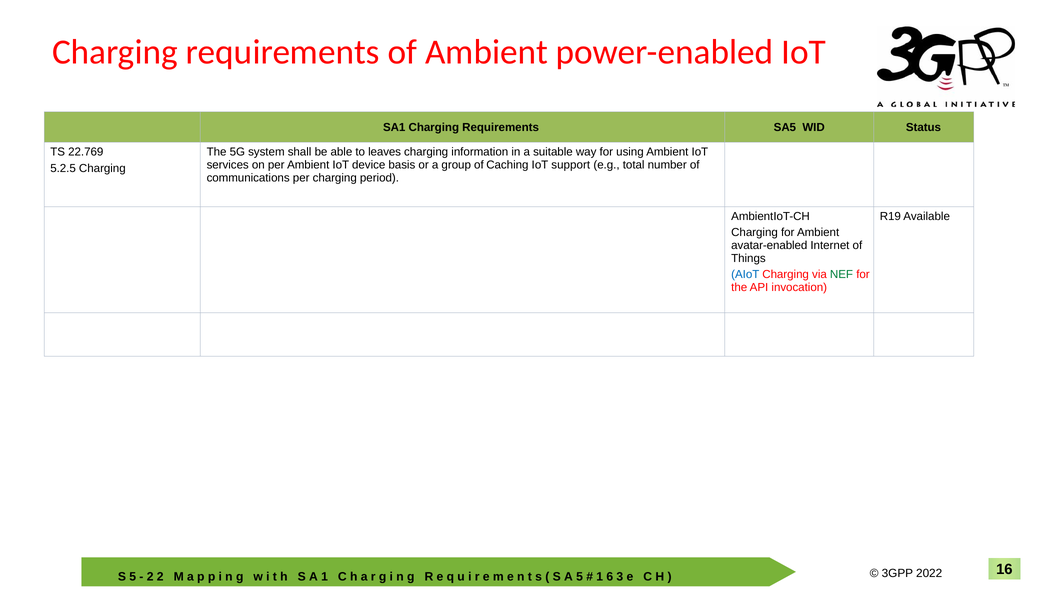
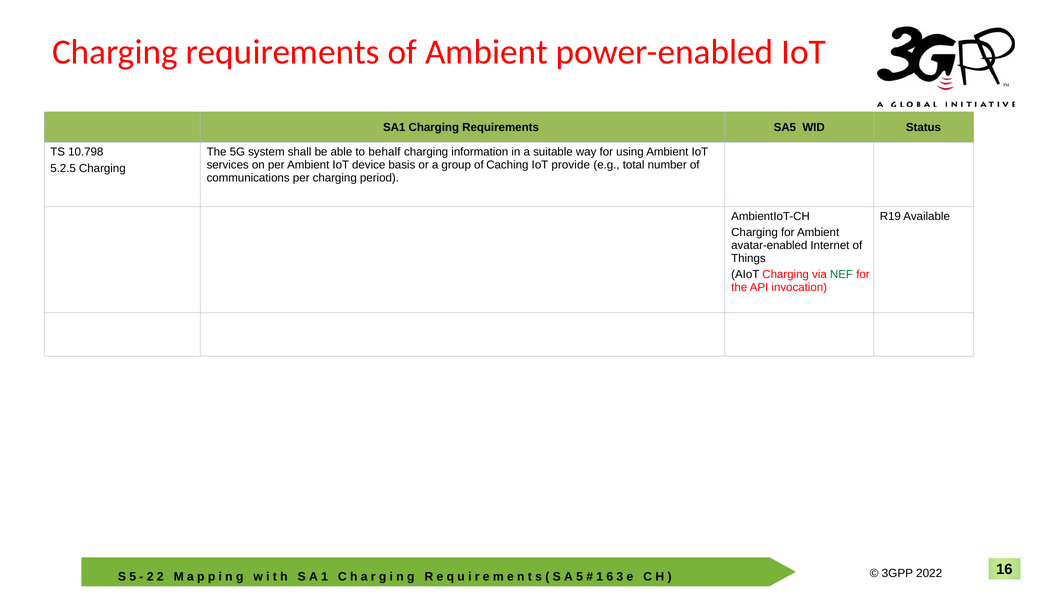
22.769: 22.769 -> 10.798 (86, 152)
leaves: leaves -> behalf (384, 152)
support: support -> provide (571, 165)
AIoT colour: blue -> black (745, 274)
